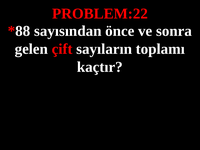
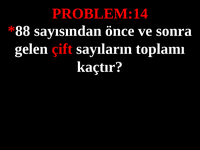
PROBLEM:22: PROBLEM:22 -> PROBLEM:14 (100, 14)
